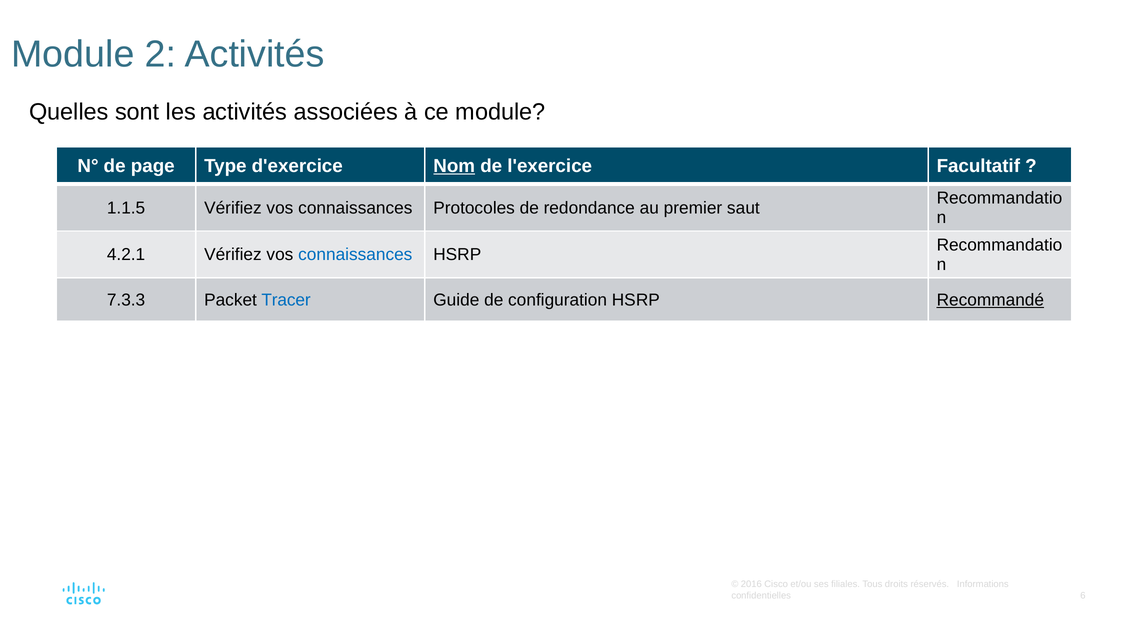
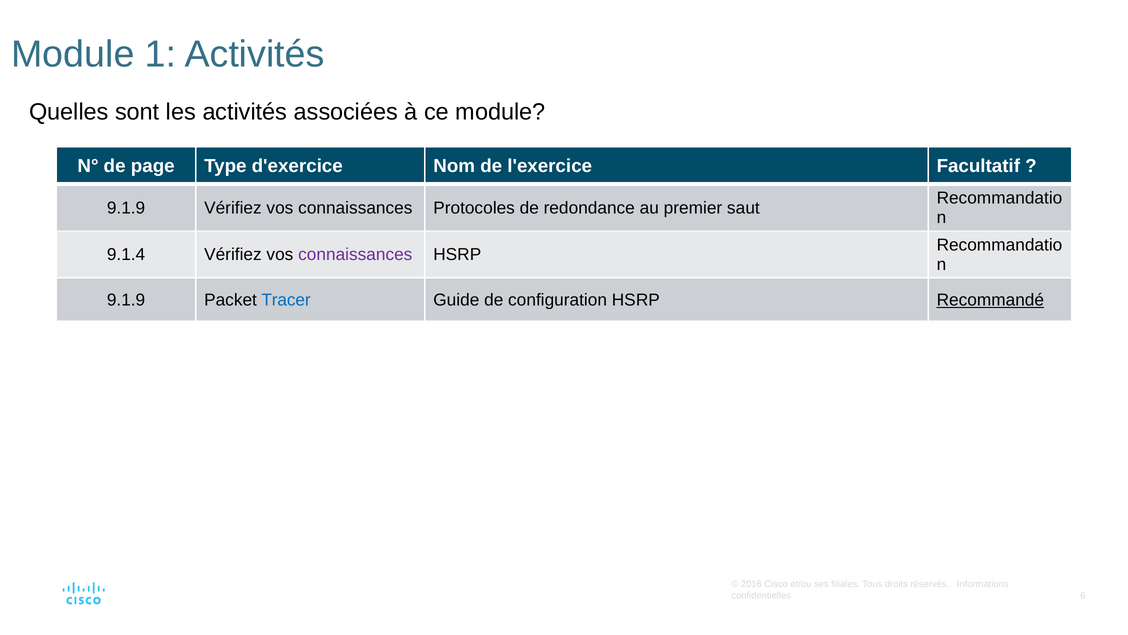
2: 2 -> 1 (161, 54)
Nom underline: present -> none (454, 166)
1.1.5: 1.1.5 -> 9.1.9 (126, 208)
4.2.1: 4.2.1 -> 9.1.4 (126, 255)
connaissances colour: blue -> purple (355, 255)
7.3.3: 7.3.3 -> 9.1.9 (126, 300)
